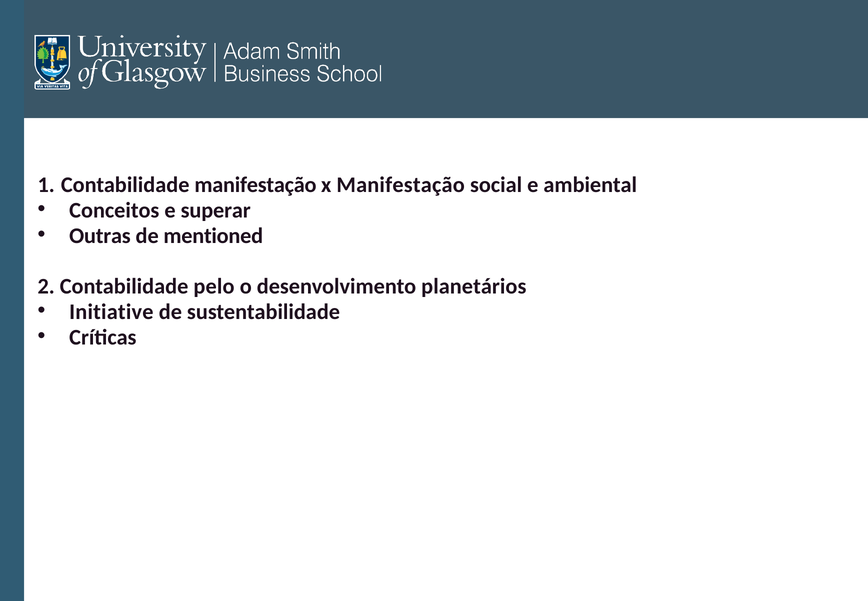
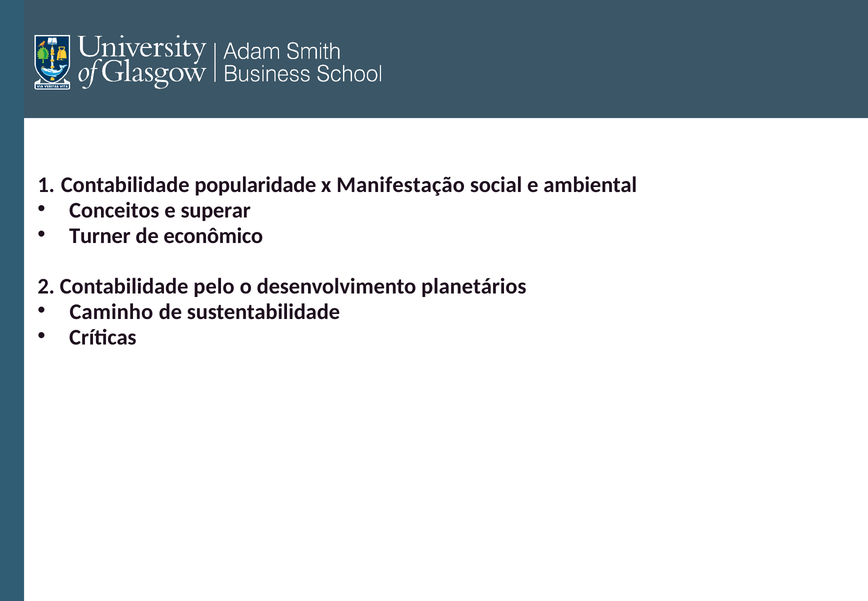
Contabilidade manifestação: manifestação -> popularidade (255, 185)
Outras: Outras -> Turner (100, 236)
mentioned: mentioned -> econômico (213, 236)
Initiative: Initiative -> Caminho (111, 312)
